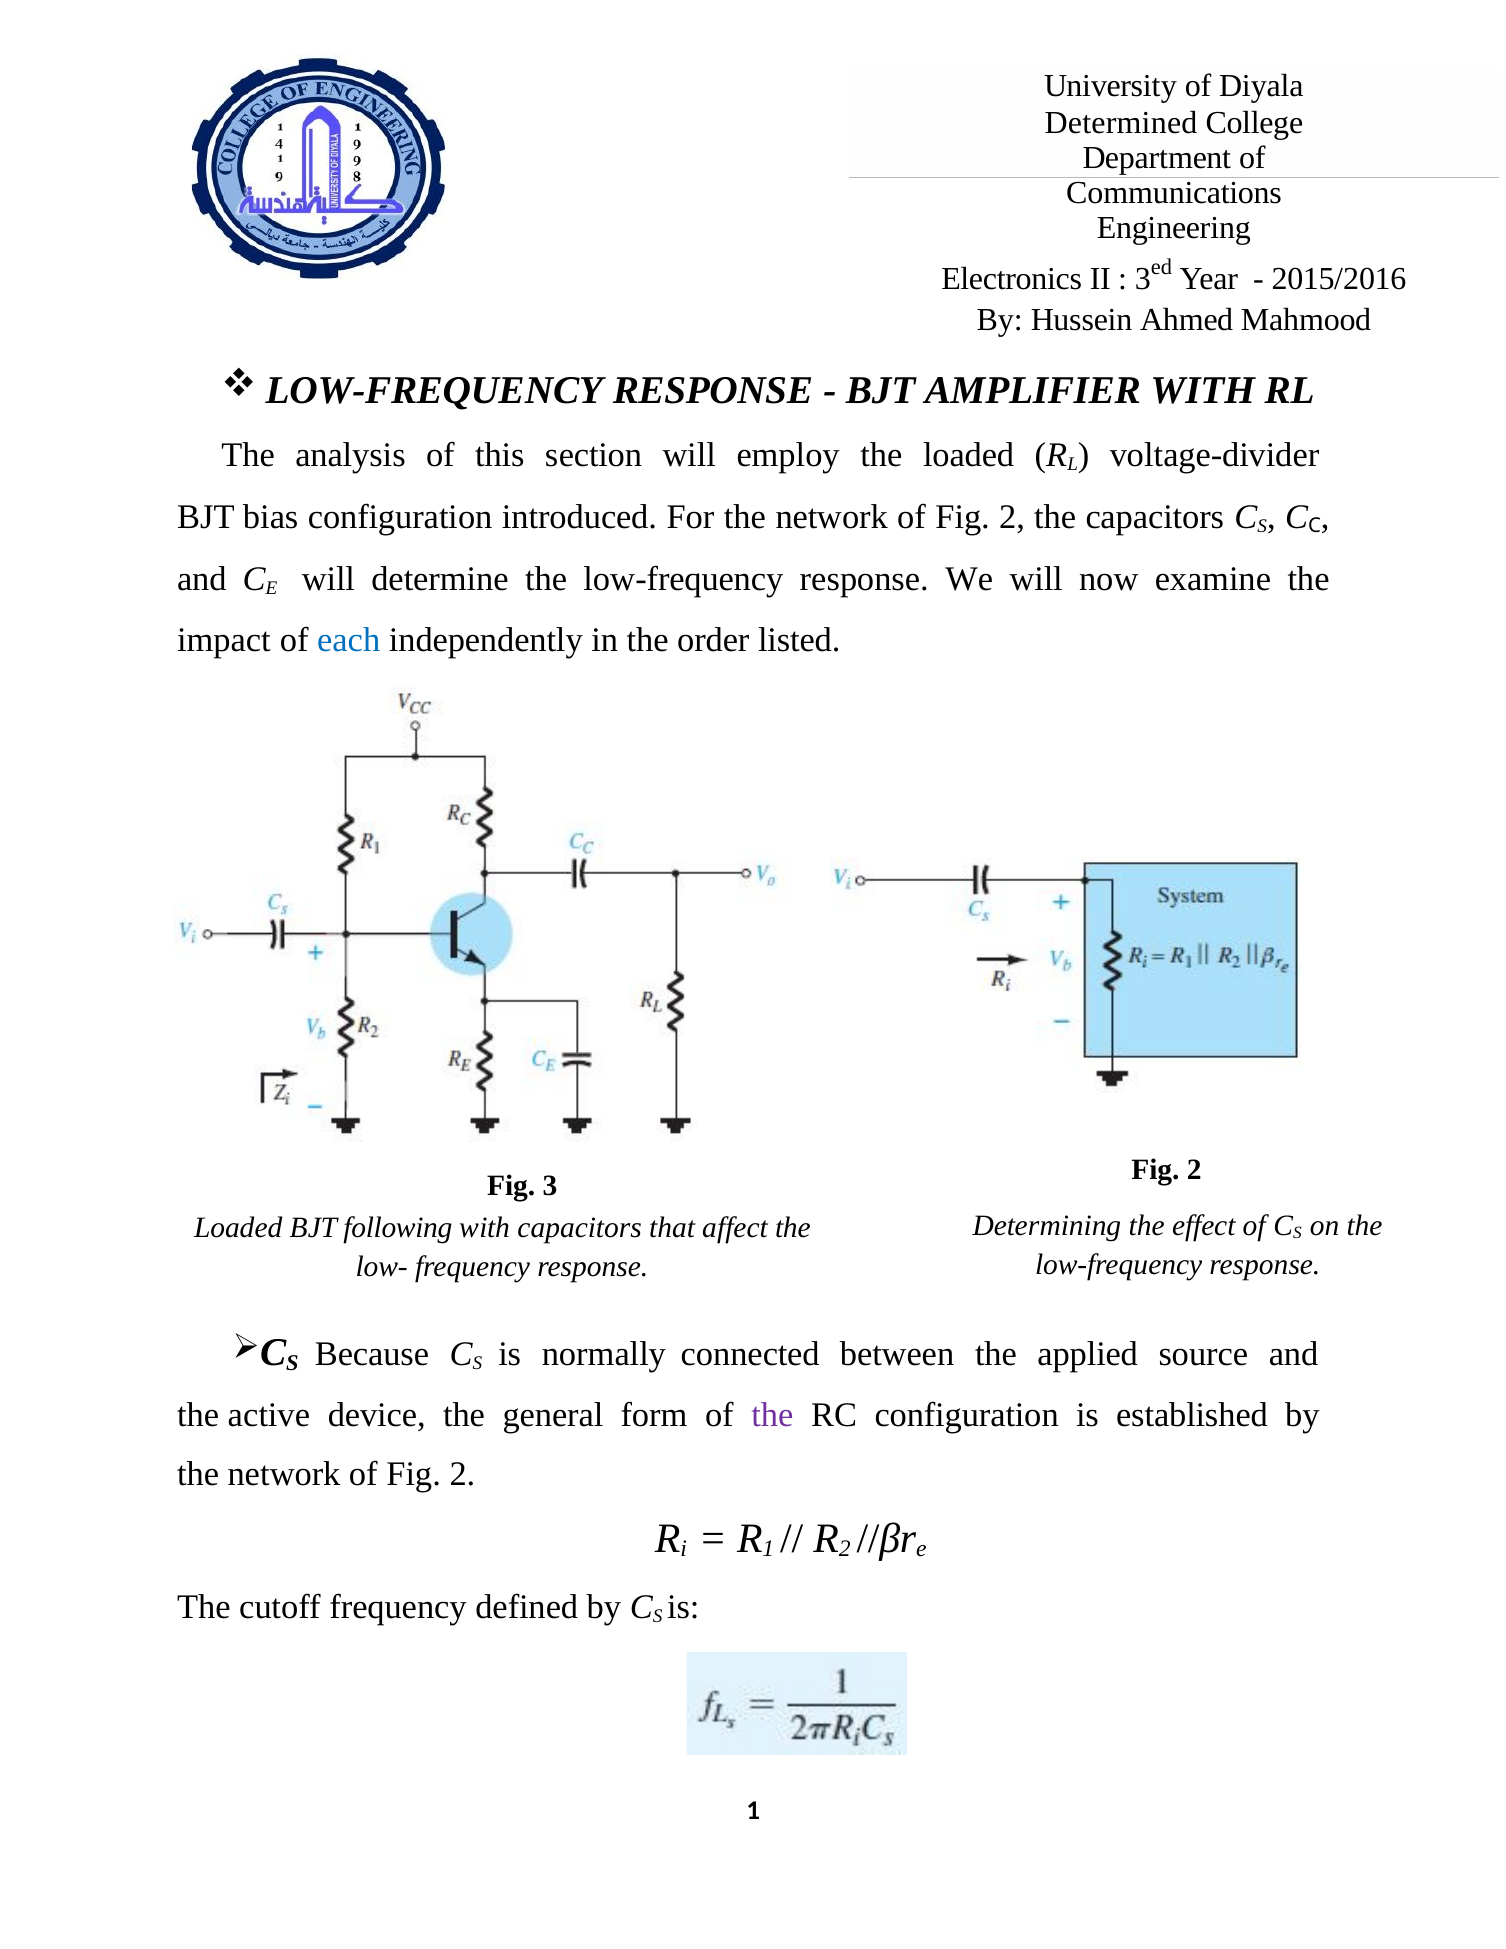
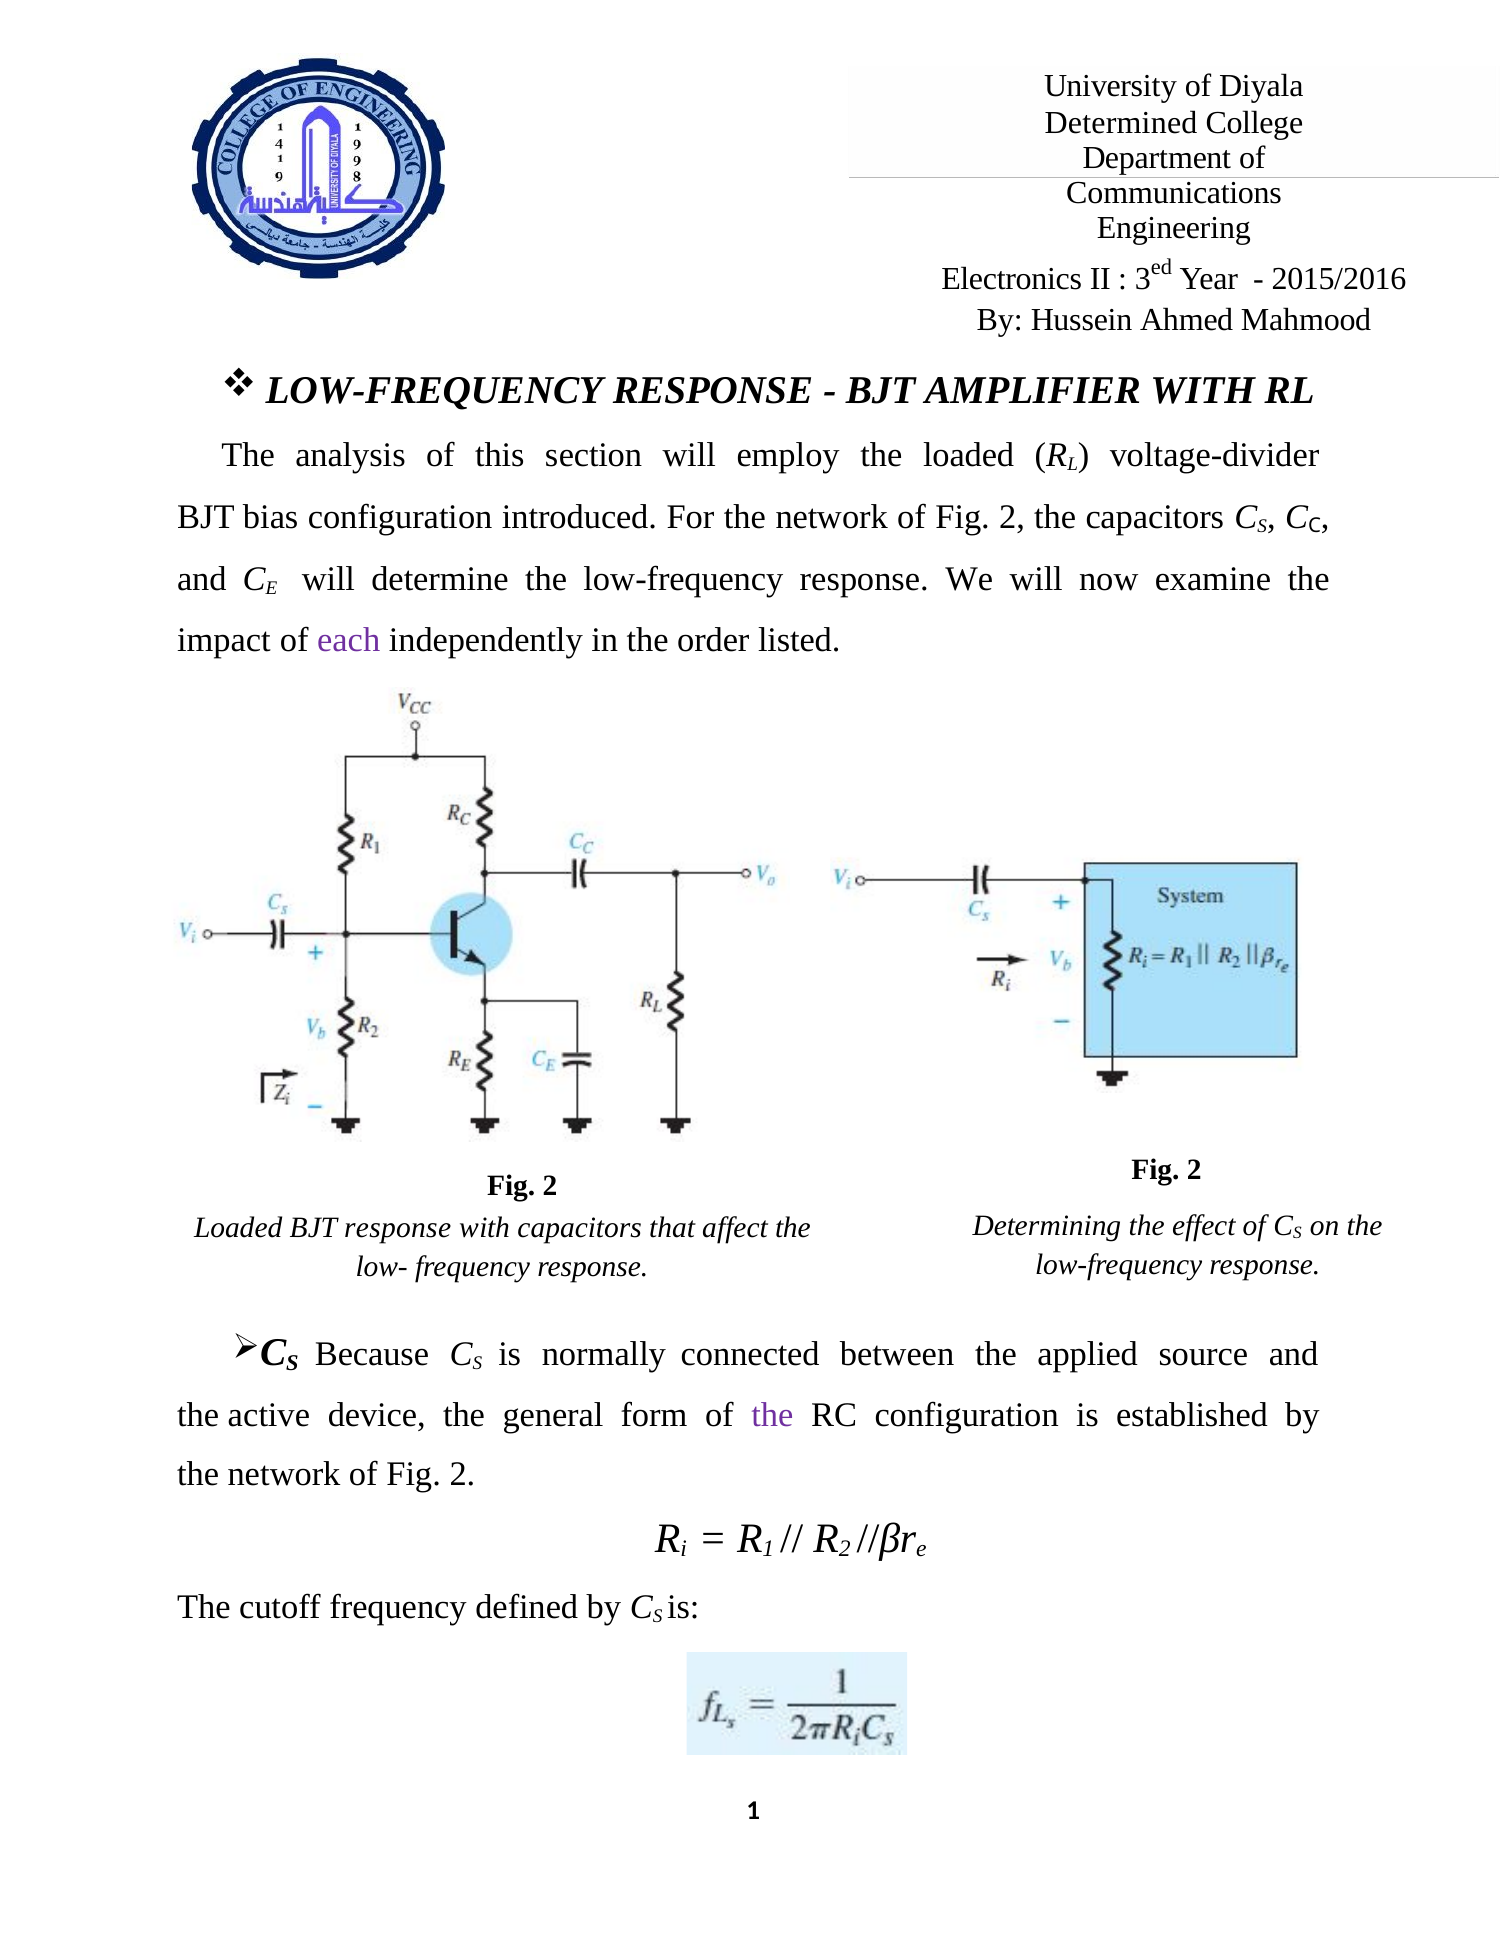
each colour: blue -> purple (349, 640)
3: 3 -> 2 (550, 1186)
BJT following: following -> response (398, 1228)
